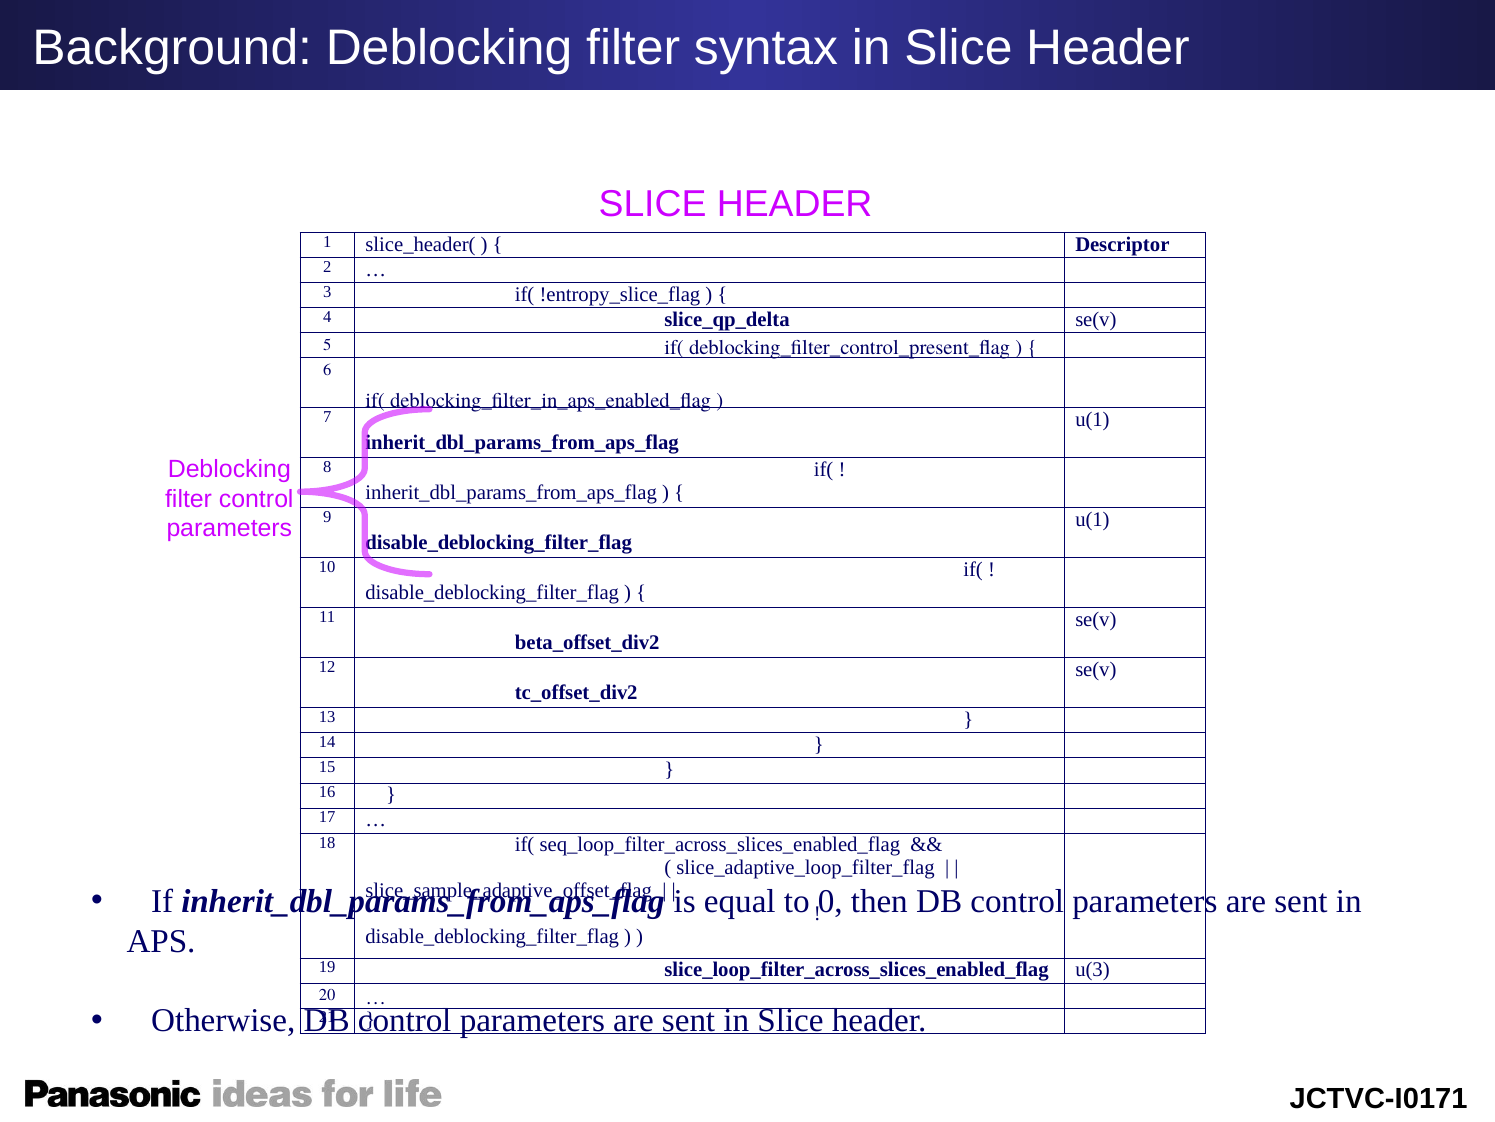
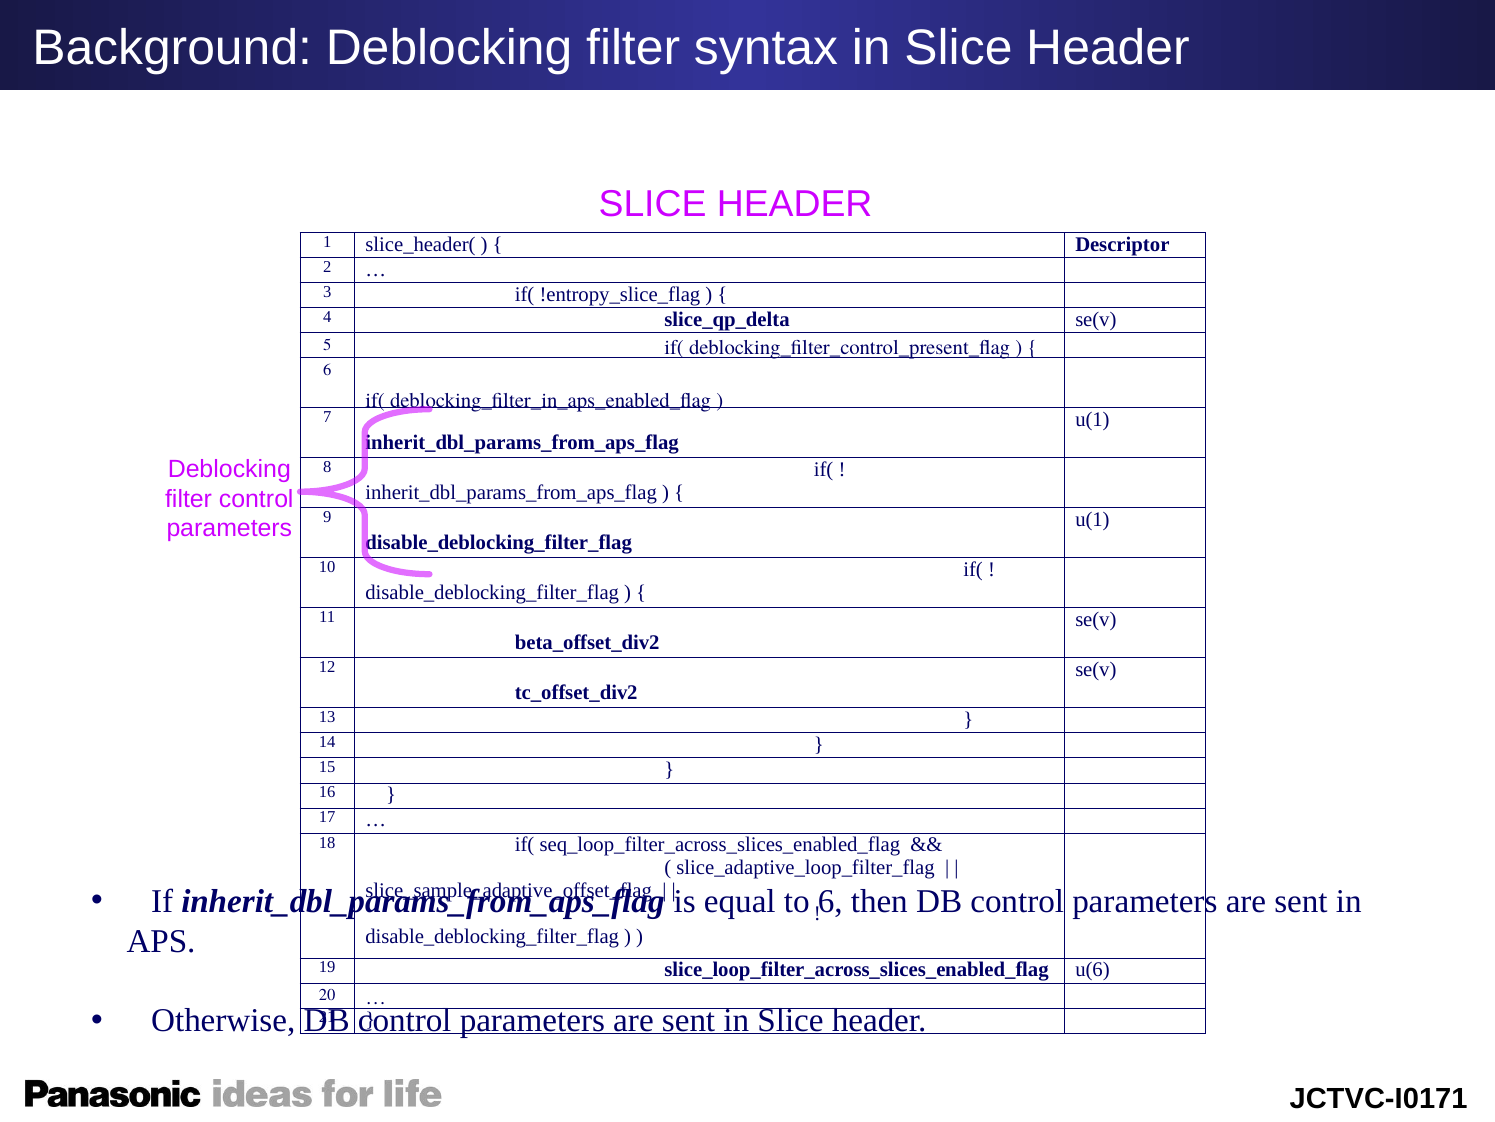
to 0: 0 -> 6 (830, 901)
u(3: u(3 -> u(6 (1092, 969)
